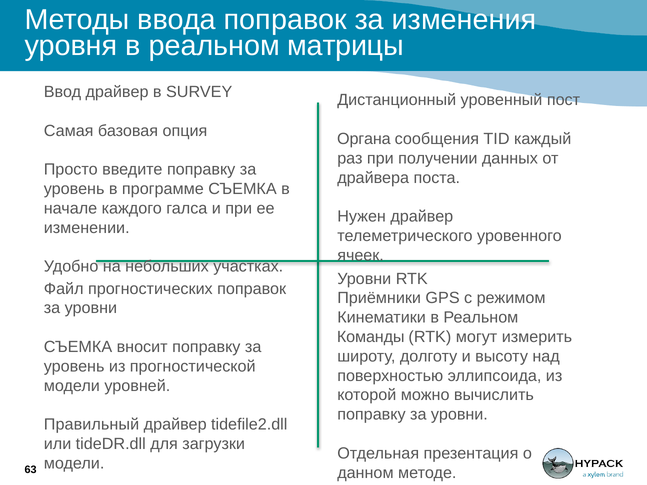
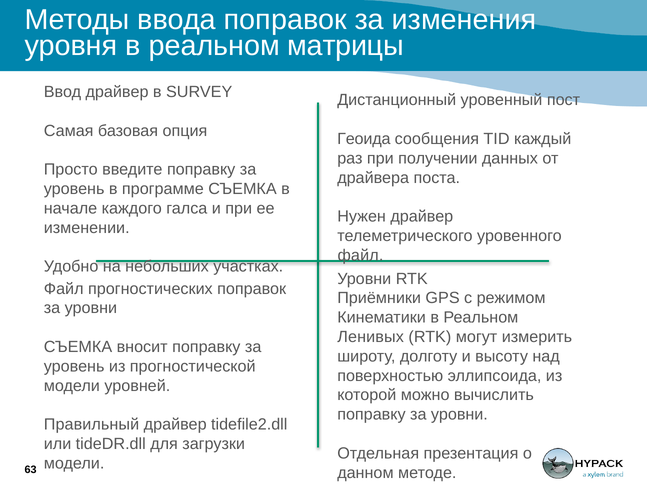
Органа: Органа -> Геоида (364, 139)
ячеек: ячеек -> файл (360, 255)
Команды: Команды -> Ленивых (371, 337)
